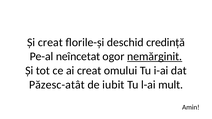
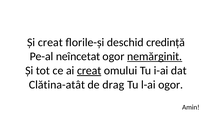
creat underline: none -> present (89, 71)
Păzesc-atât: Păzesc-atât -> Clătina-atât (57, 85)
iubit: iubit -> drag (113, 85)
l-ai mult: mult -> ogor (171, 85)
